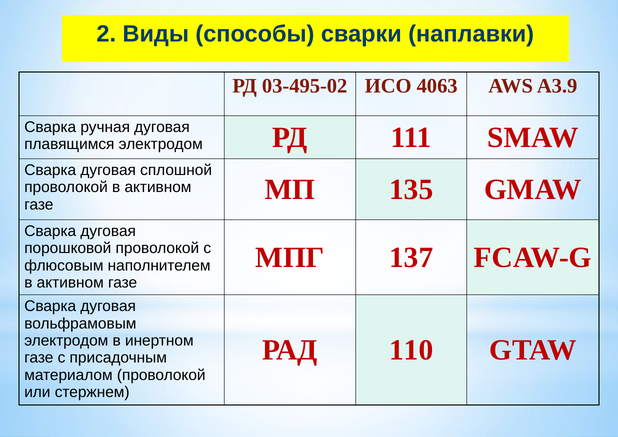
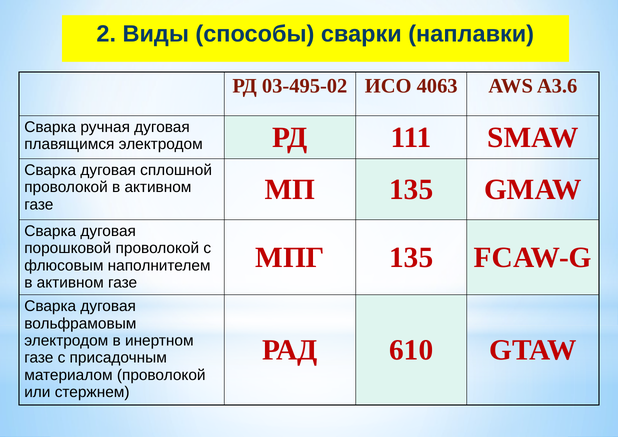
A3.9: A3.9 -> A3.6 (557, 86)
МПГ 137: 137 -> 135 (411, 257)
110: 110 -> 610 (411, 350)
